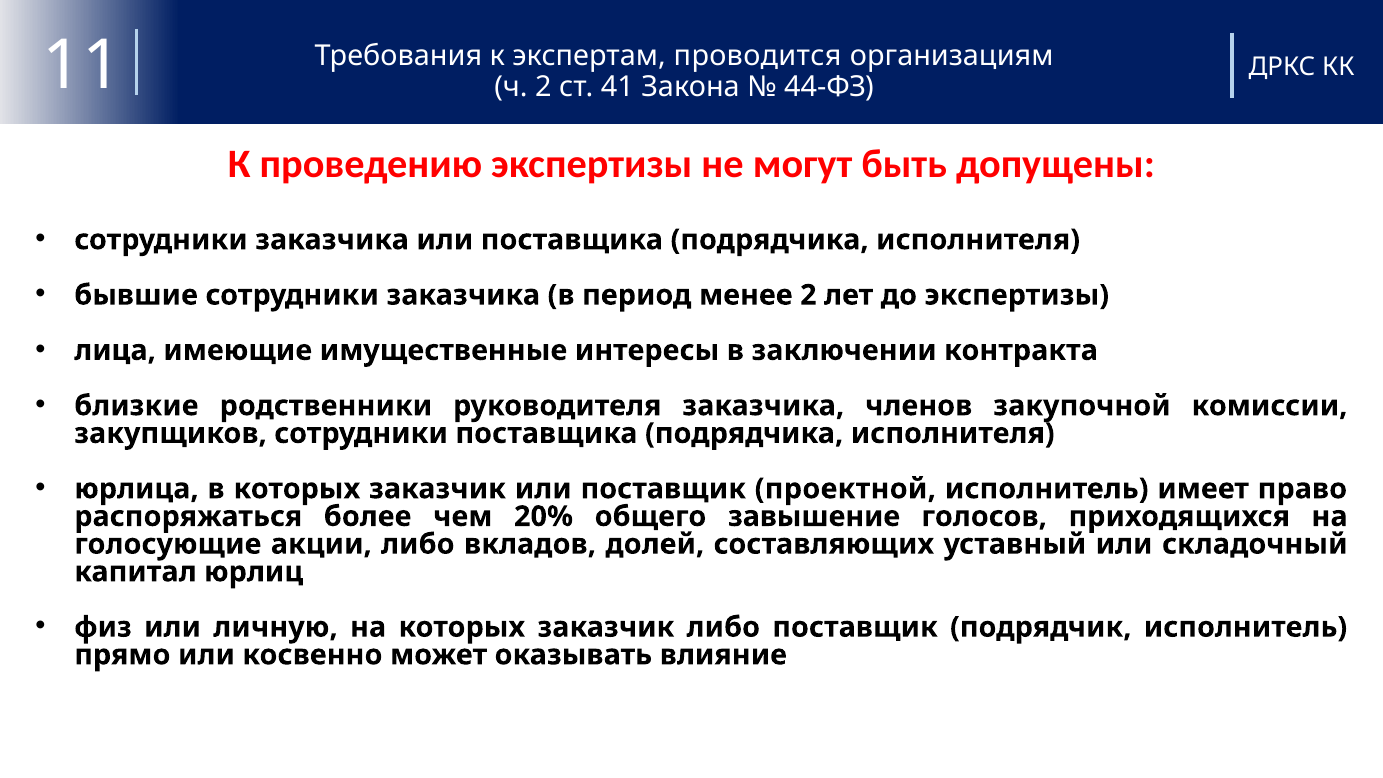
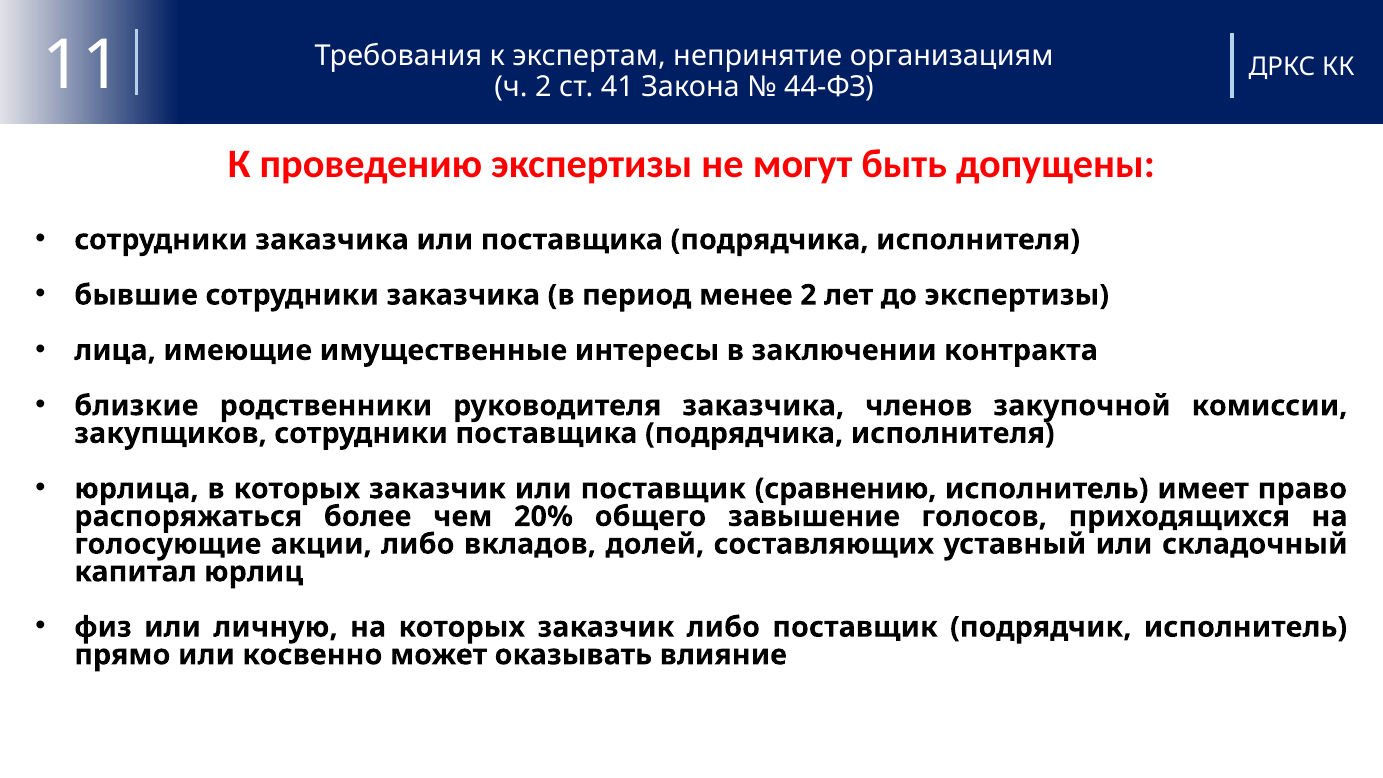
проводится: проводится -> непринятие (758, 56)
проектной: проектной -> сравнению (846, 489)
